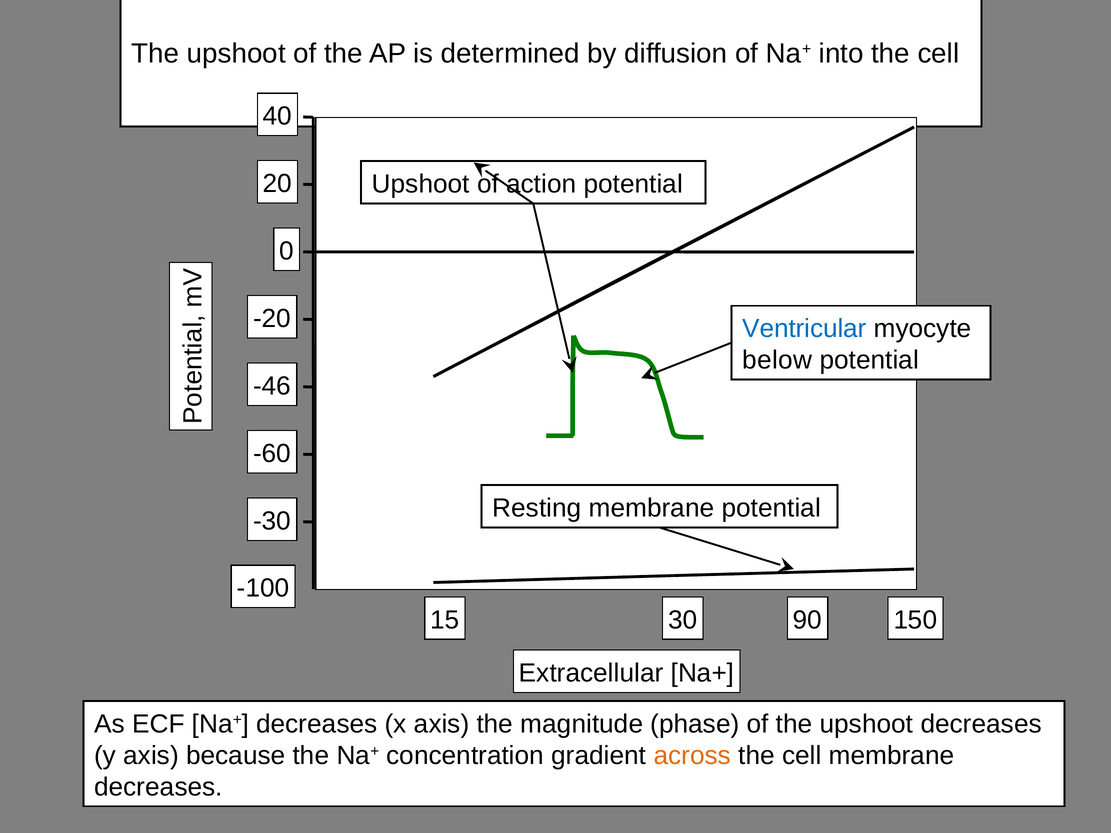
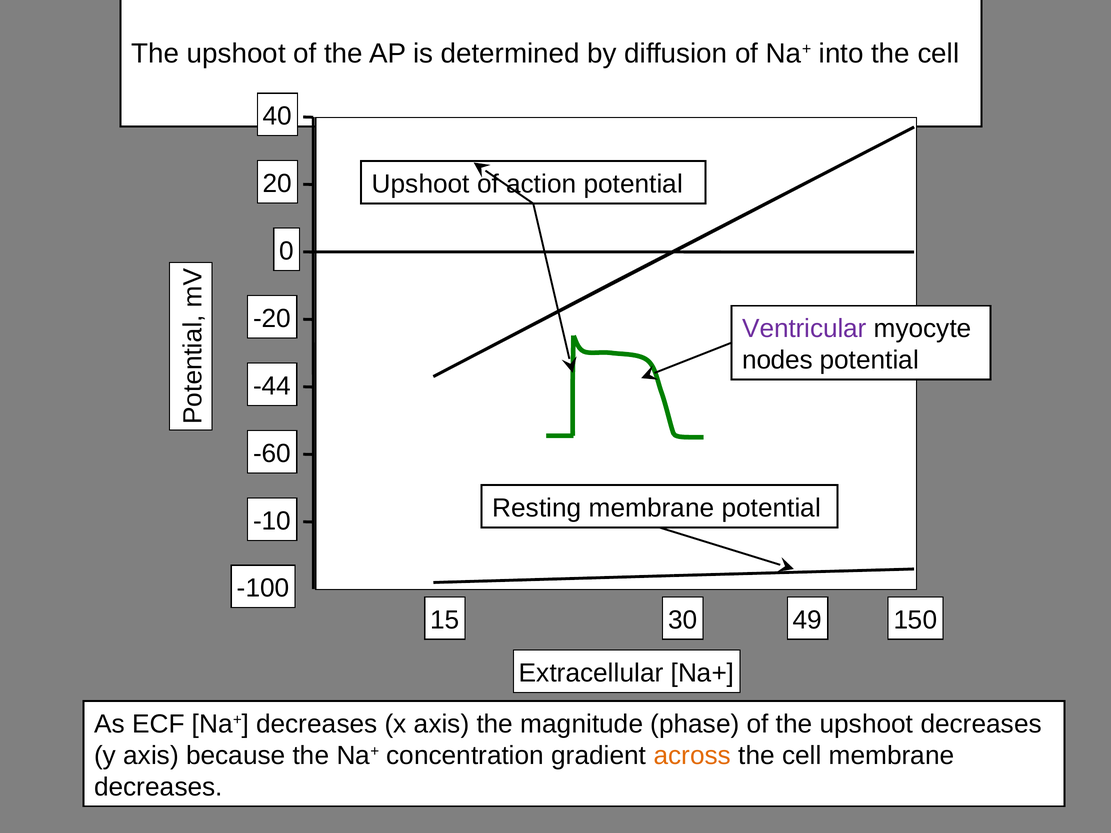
Ventricular colour: blue -> purple (804, 329)
below: below -> nodes (777, 360)
-46: -46 -> -44 (272, 386)
-30: -30 -> -10 (272, 521)
90: 90 -> 49 (808, 620)
